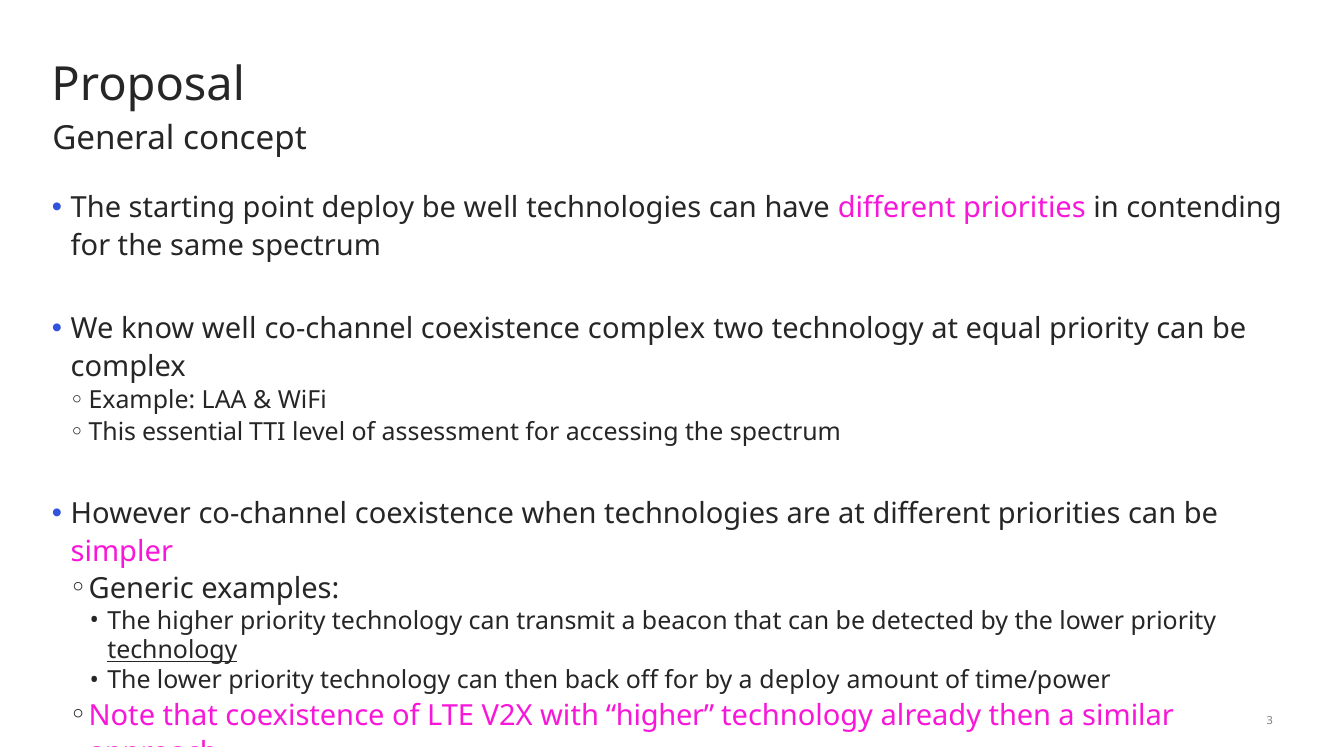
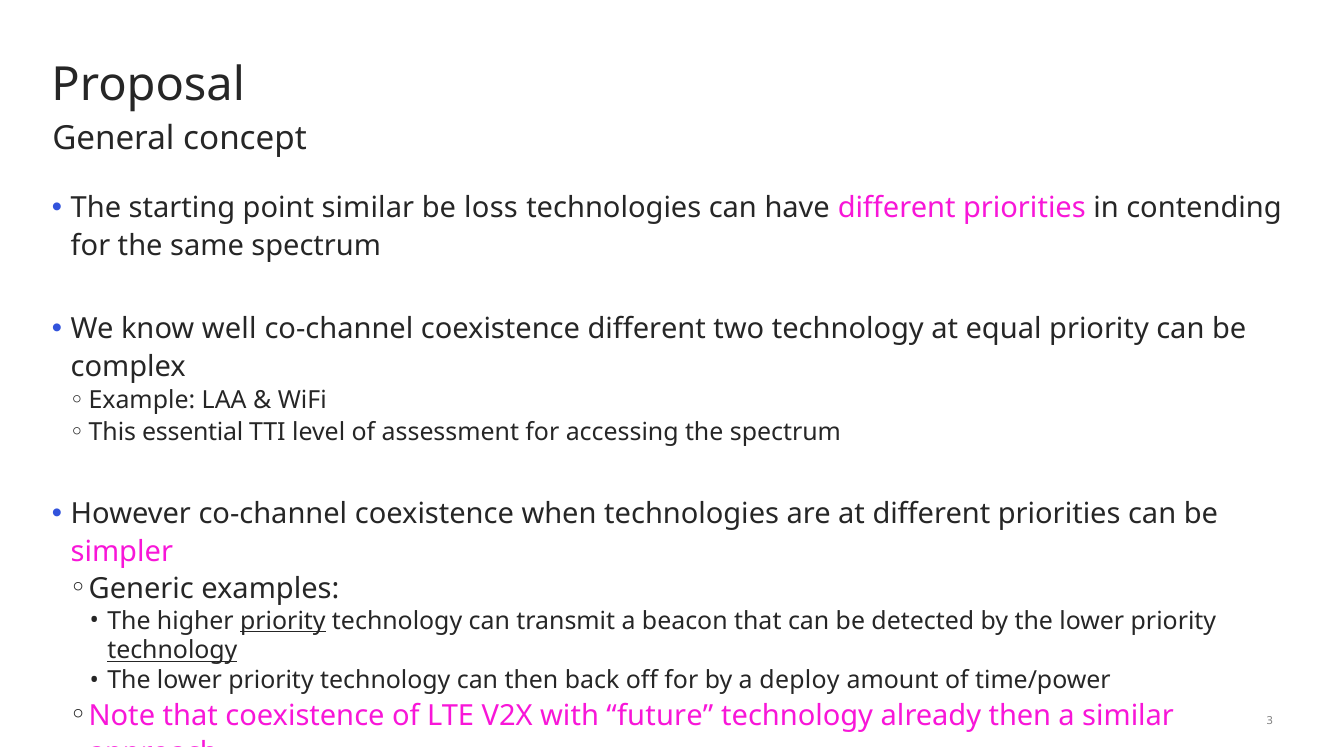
point deploy: deploy -> similar (368, 208)
be well: well -> loss (491, 208)
coexistence complex: complex -> different (647, 329)
priority underline: none -> present (283, 621)
with higher: higher -> future (660, 716)
